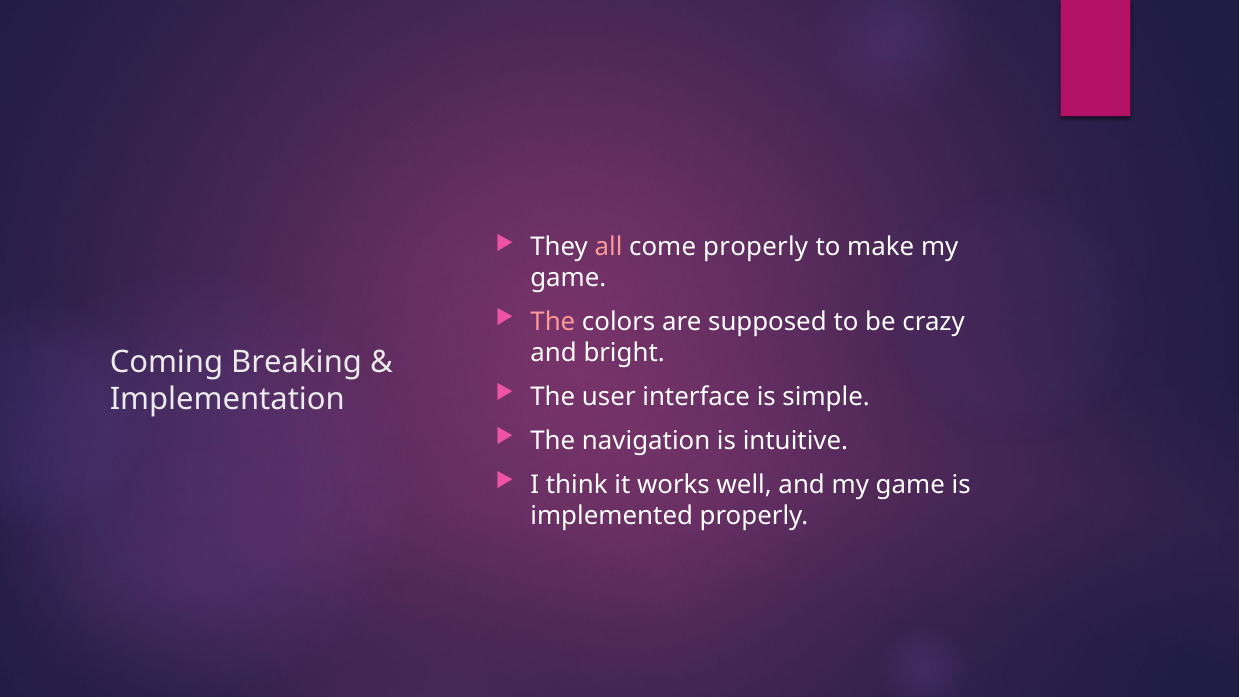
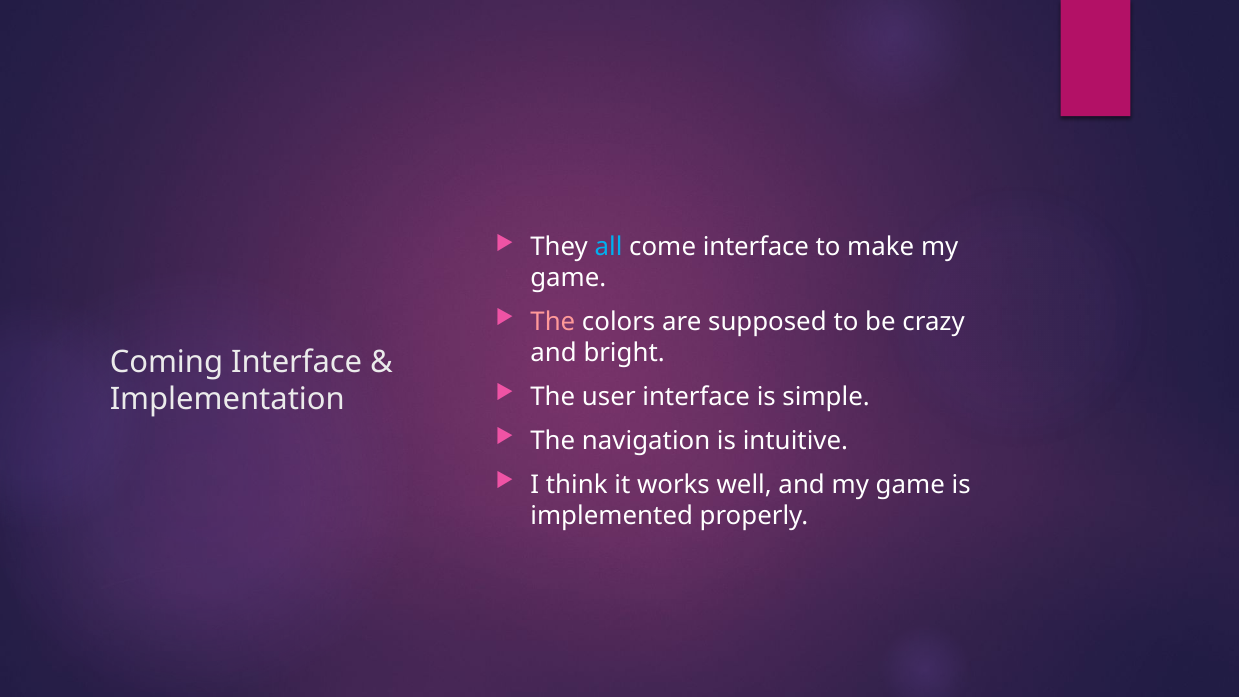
all colour: pink -> light blue (609, 247)
come properly: properly -> interface (756, 247)
Coming Breaking: Breaking -> Interface (297, 362)
